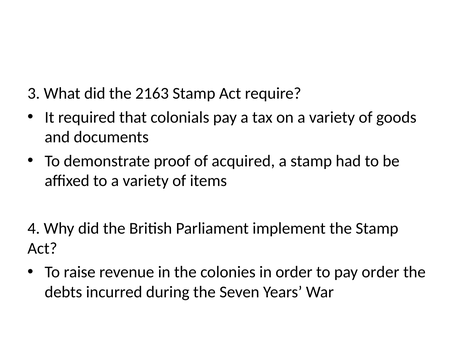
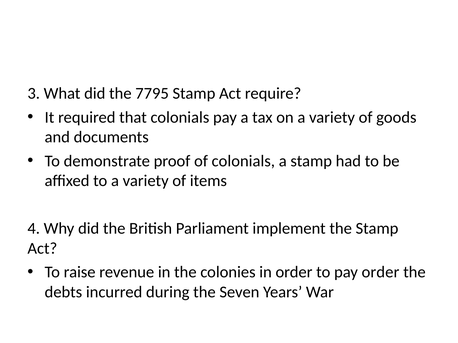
2163: 2163 -> 7795 (152, 94)
of acquired: acquired -> colonials (243, 161)
